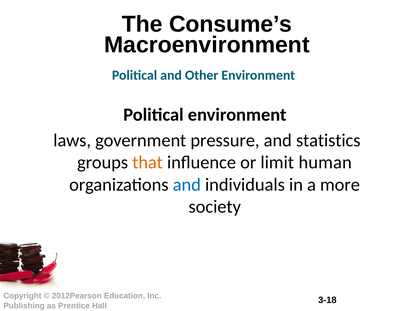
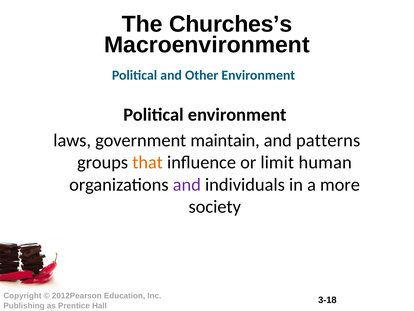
Consume’s: Consume’s -> Churches’s (231, 24)
pressure: pressure -> maintain (225, 140)
statistics: statistics -> patterns (328, 140)
and colour: blue -> purple (187, 184)
